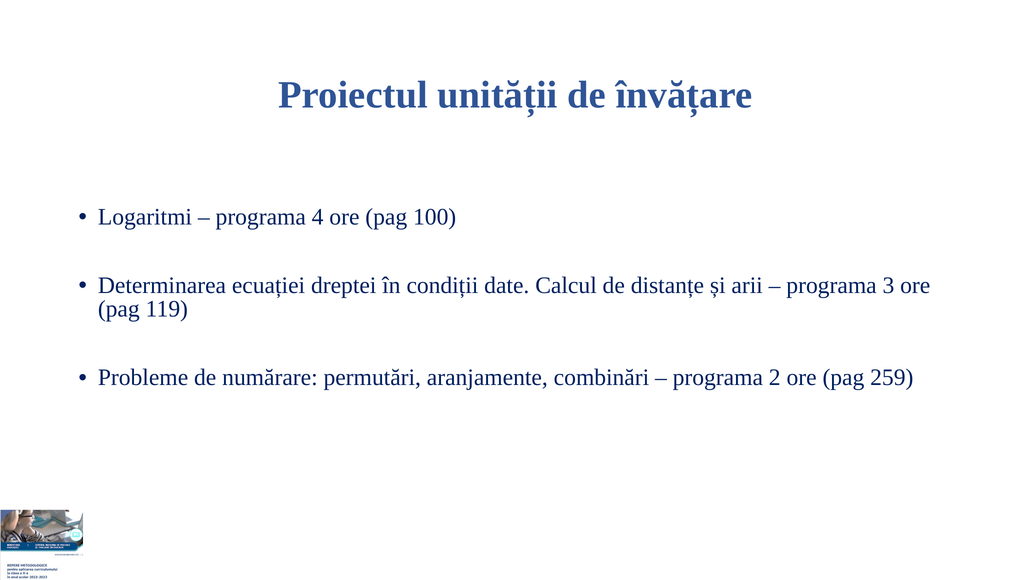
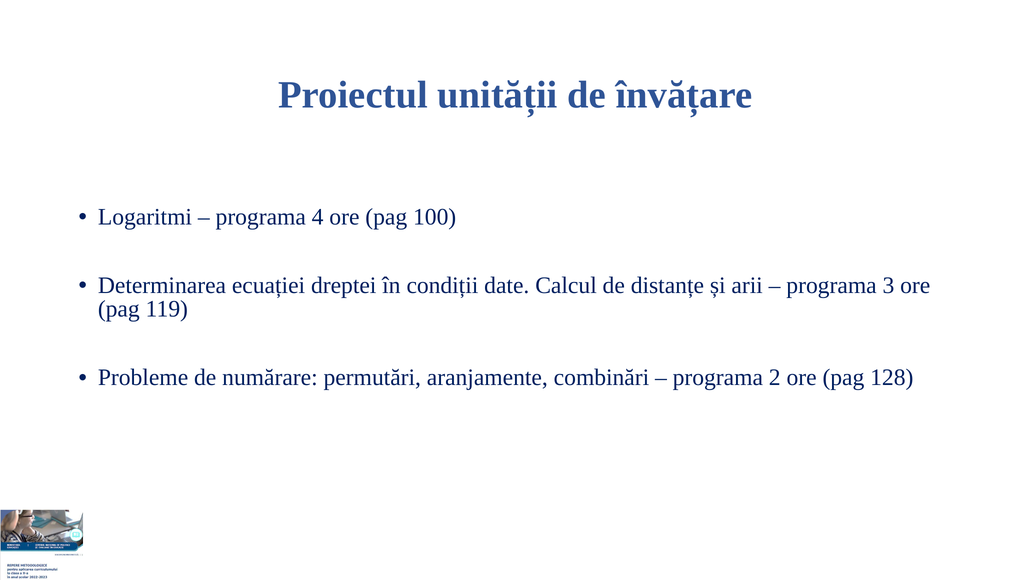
259: 259 -> 128 (892, 377)
